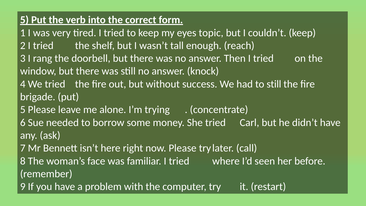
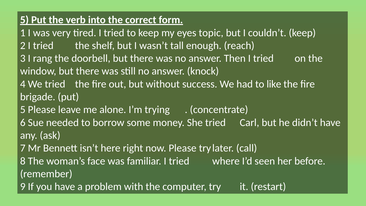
to still: still -> like (274, 84)
